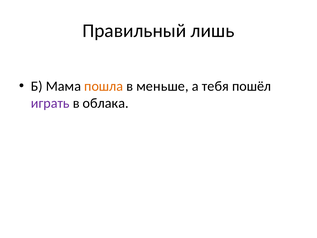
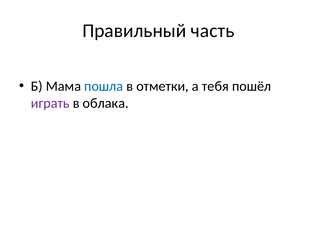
лишь: лишь -> часть (212, 31)
пошла colour: orange -> blue (104, 86)
меньше: меньше -> отметки (162, 86)
